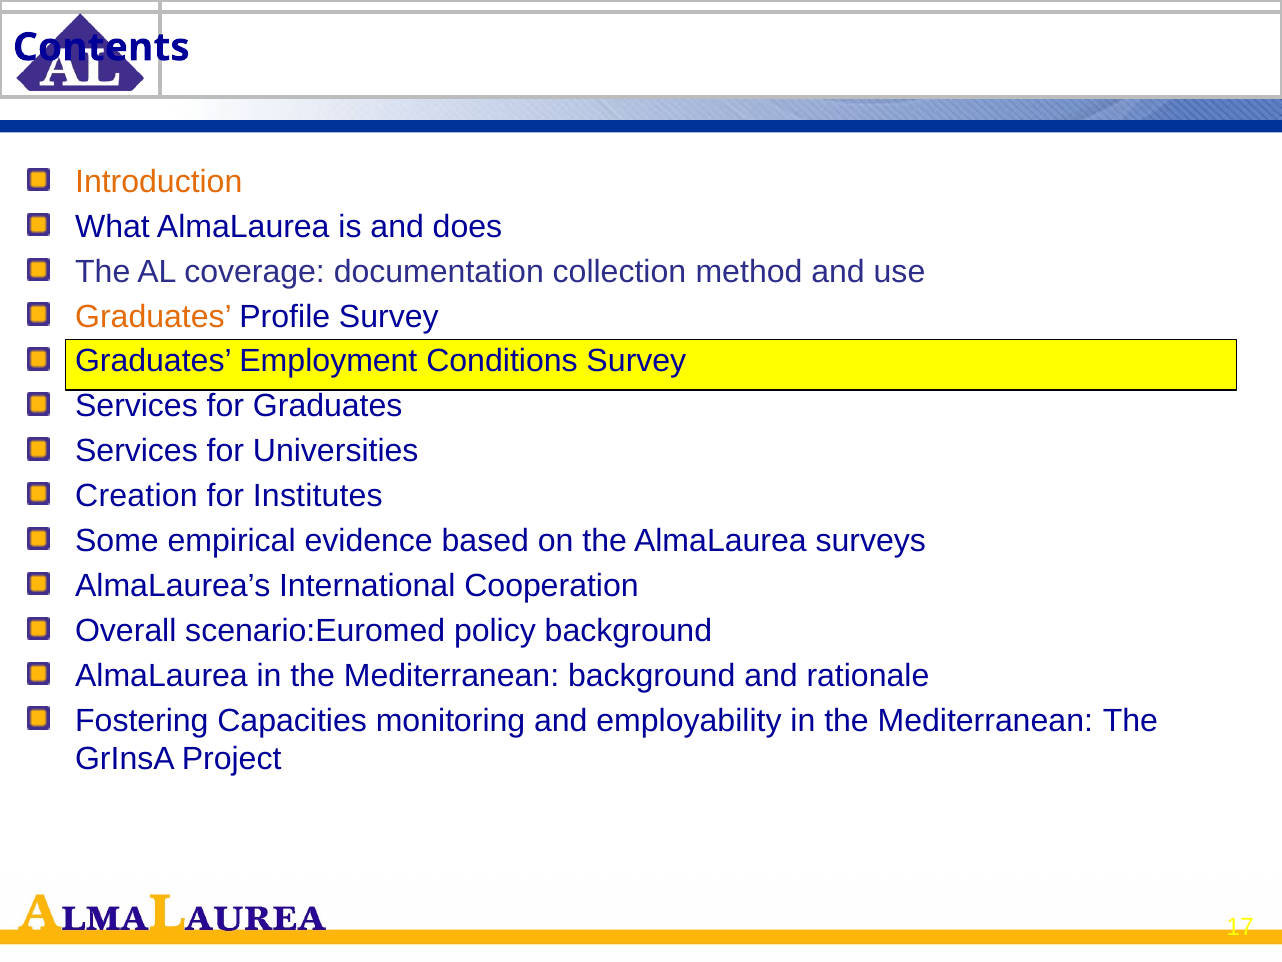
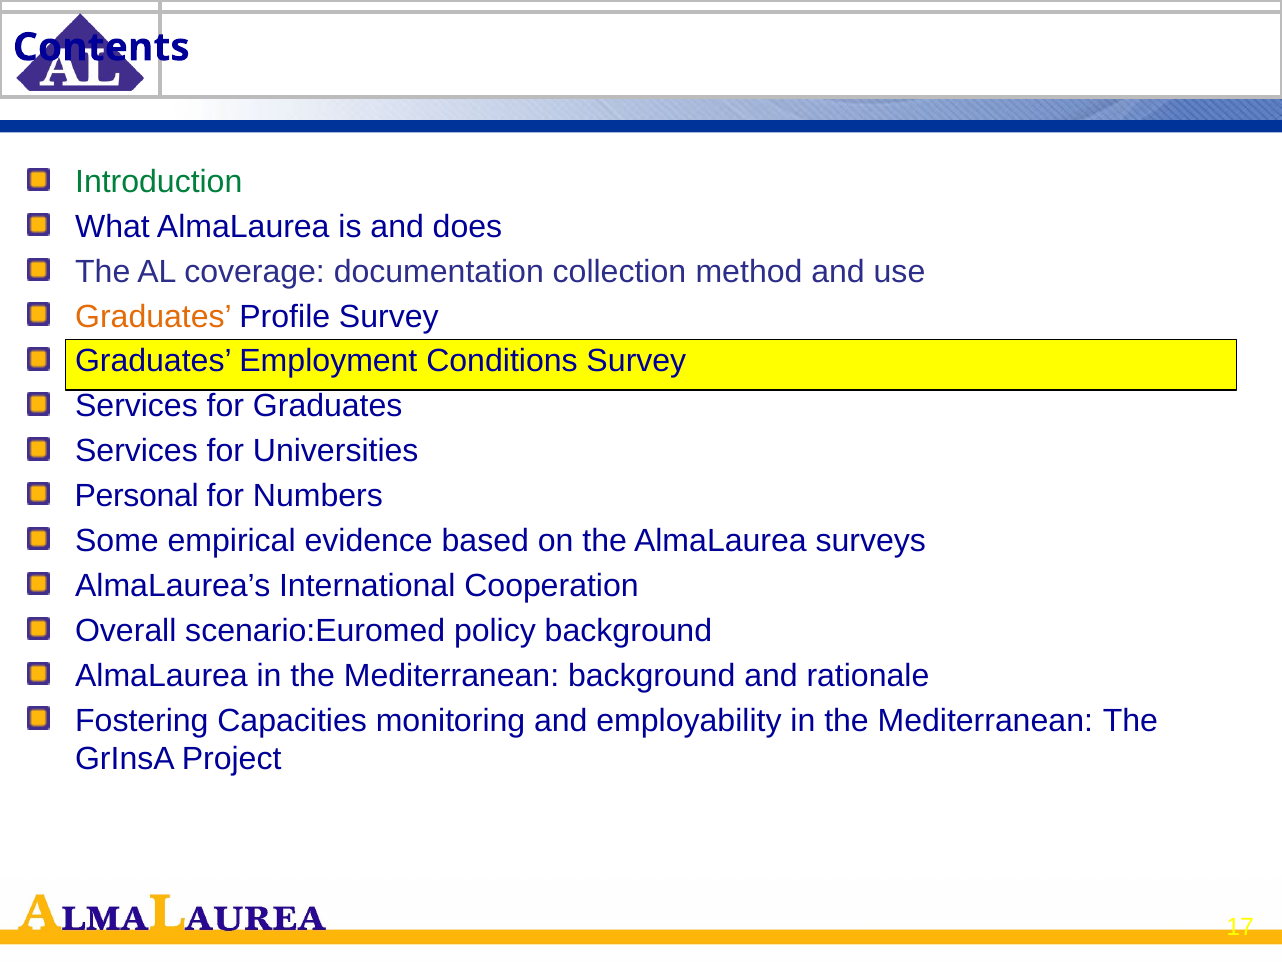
Introduction colour: orange -> green (159, 182)
Creation: Creation -> Personal (137, 496)
Institutes: Institutes -> Numbers (318, 496)
